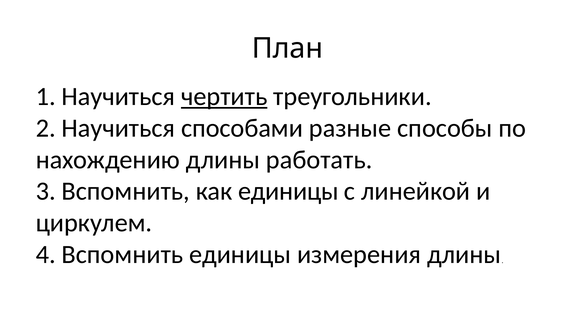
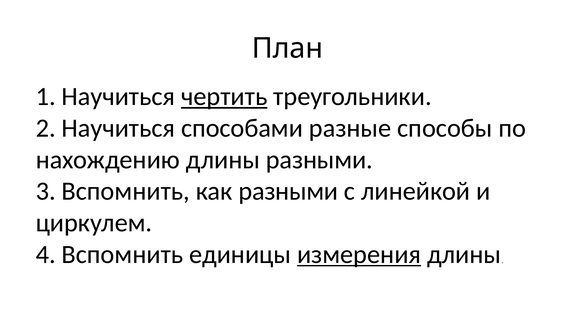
длины работать: работать -> разными (319, 160)
как единицы: единицы -> разными (288, 191)
измерения underline: none -> present (359, 255)
